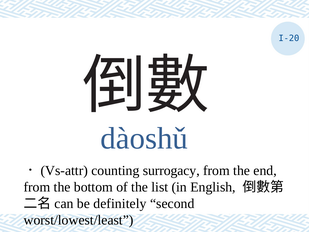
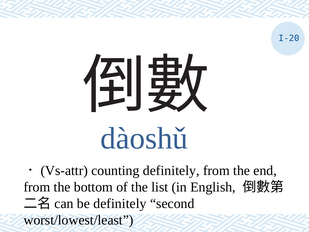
counting surrogacy: surrogacy -> definitely (171, 170)
